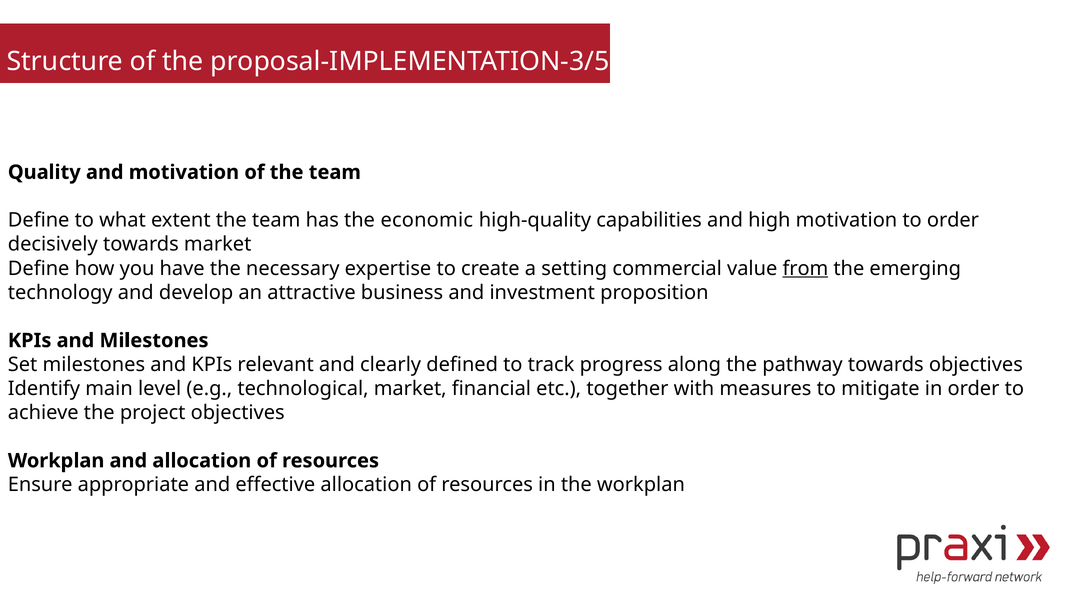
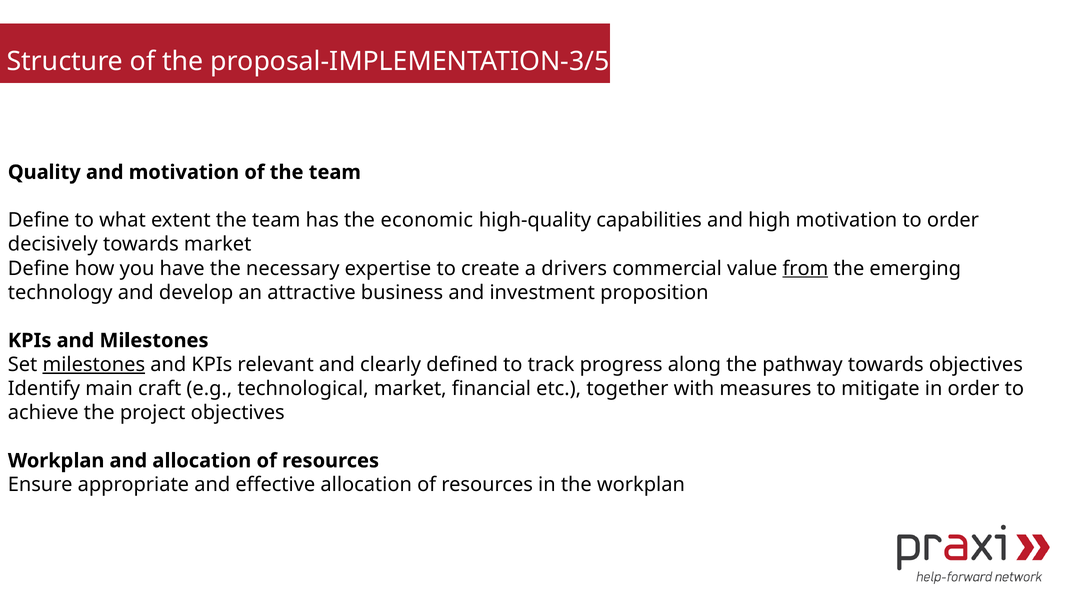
setting: setting -> drivers (574, 269)
milestones underline: none -> present (94, 365)
level: level -> craft (160, 389)
